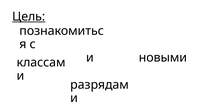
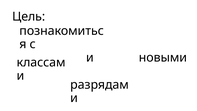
Цель underline: present -> none (29, 17)
